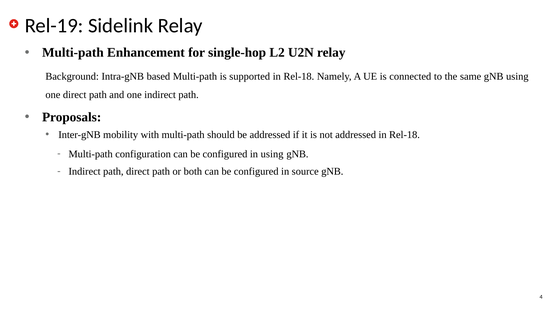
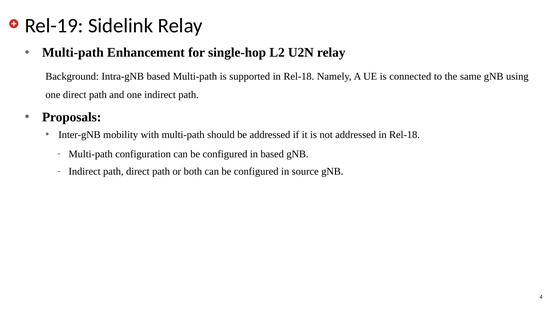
in using: using -> based (272, 154)
